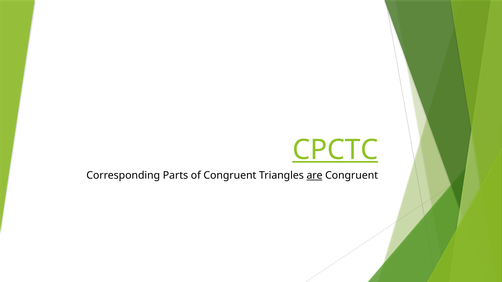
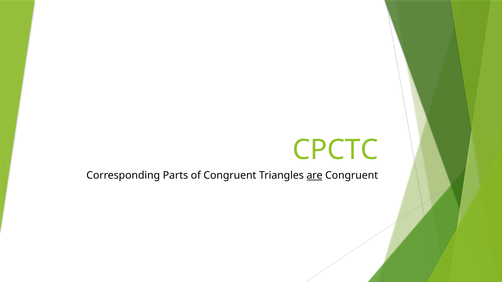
CPCTC underline: present -> none (335, 150)
